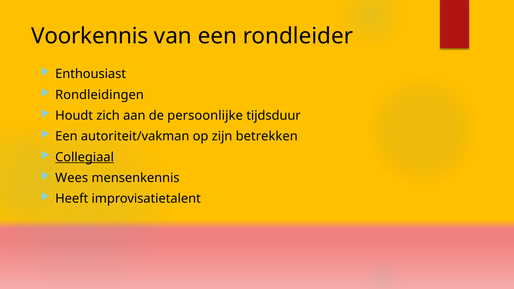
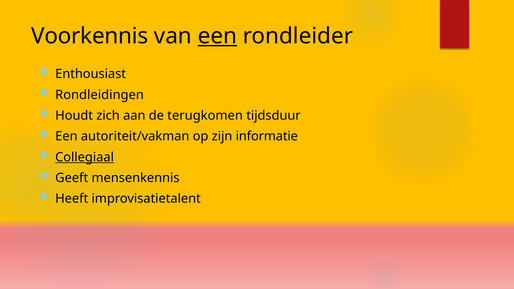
een underline: none -> present (217, 36)
persoonlijke: persoonlijke -> terugkomen (205, 116)
betrekken: betrekken -> informatie (267, 136)
Wees: Wees -> Geeft (72, 178)
